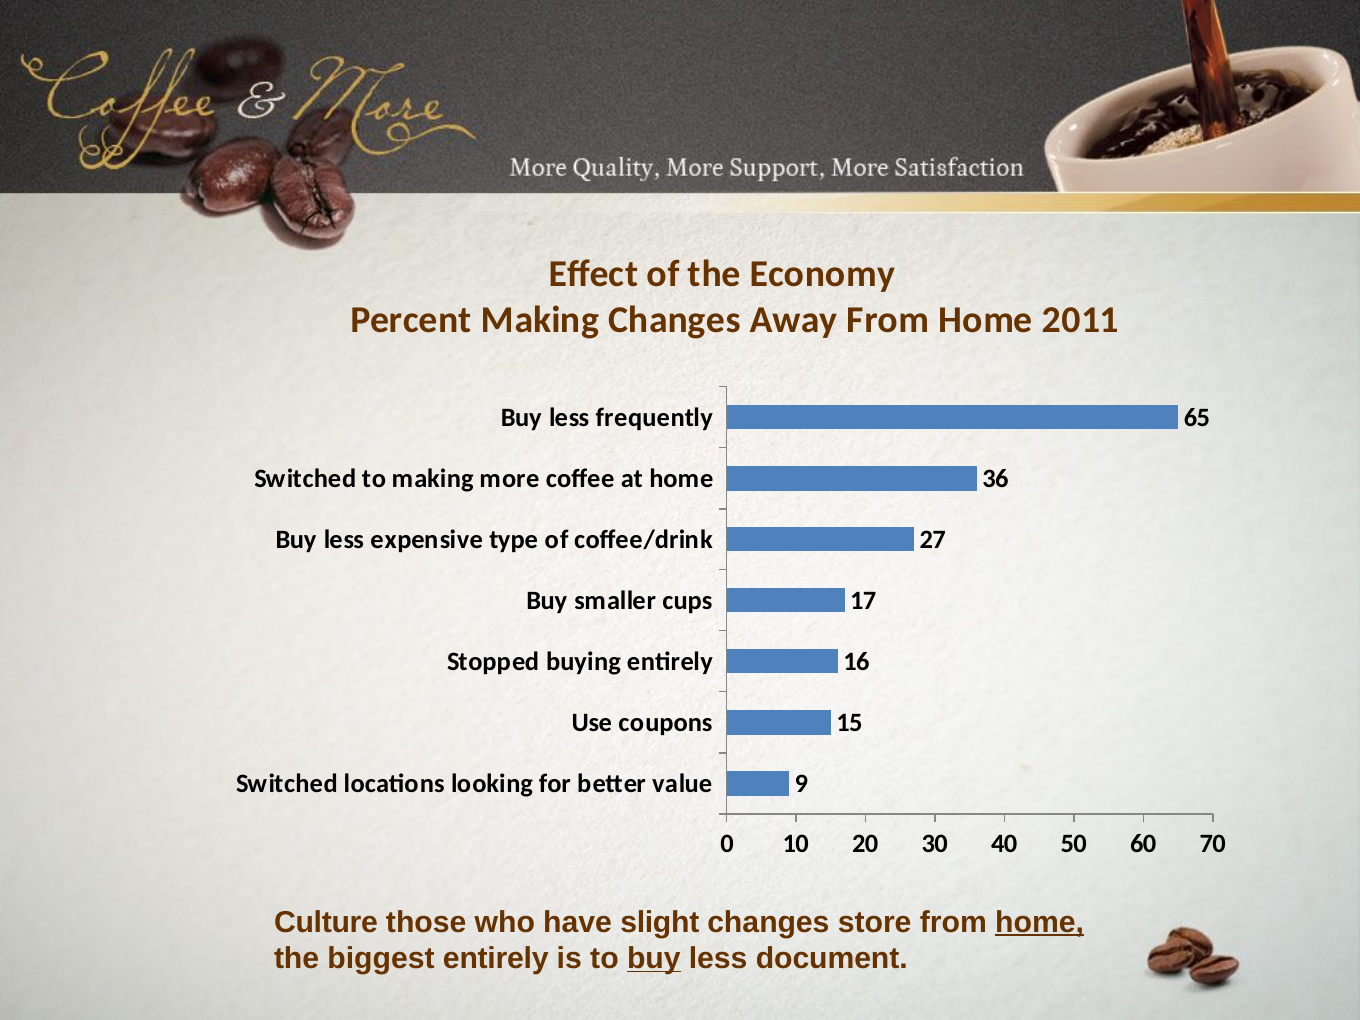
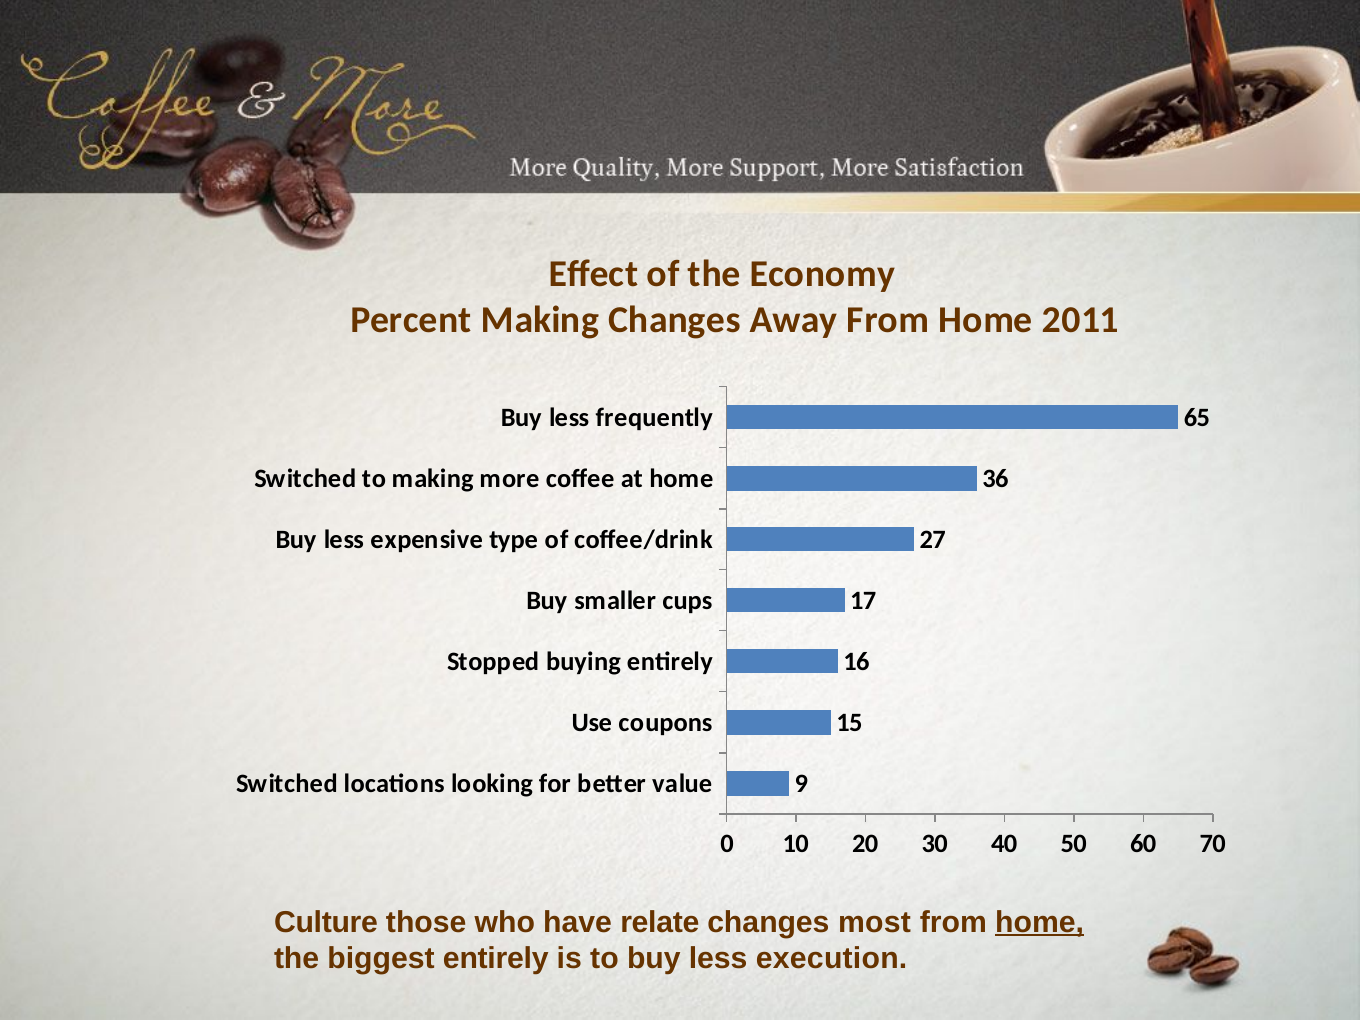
slight: slight -> relate (660, 922)
store: store -> most (875, 922)
buy underline: present -> none (654, 958)
document: document -> execution (832, 958)
